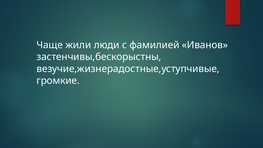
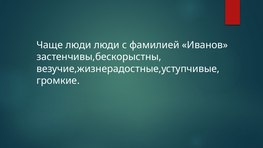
Чаще жили: жили -> люди (78, 45)
